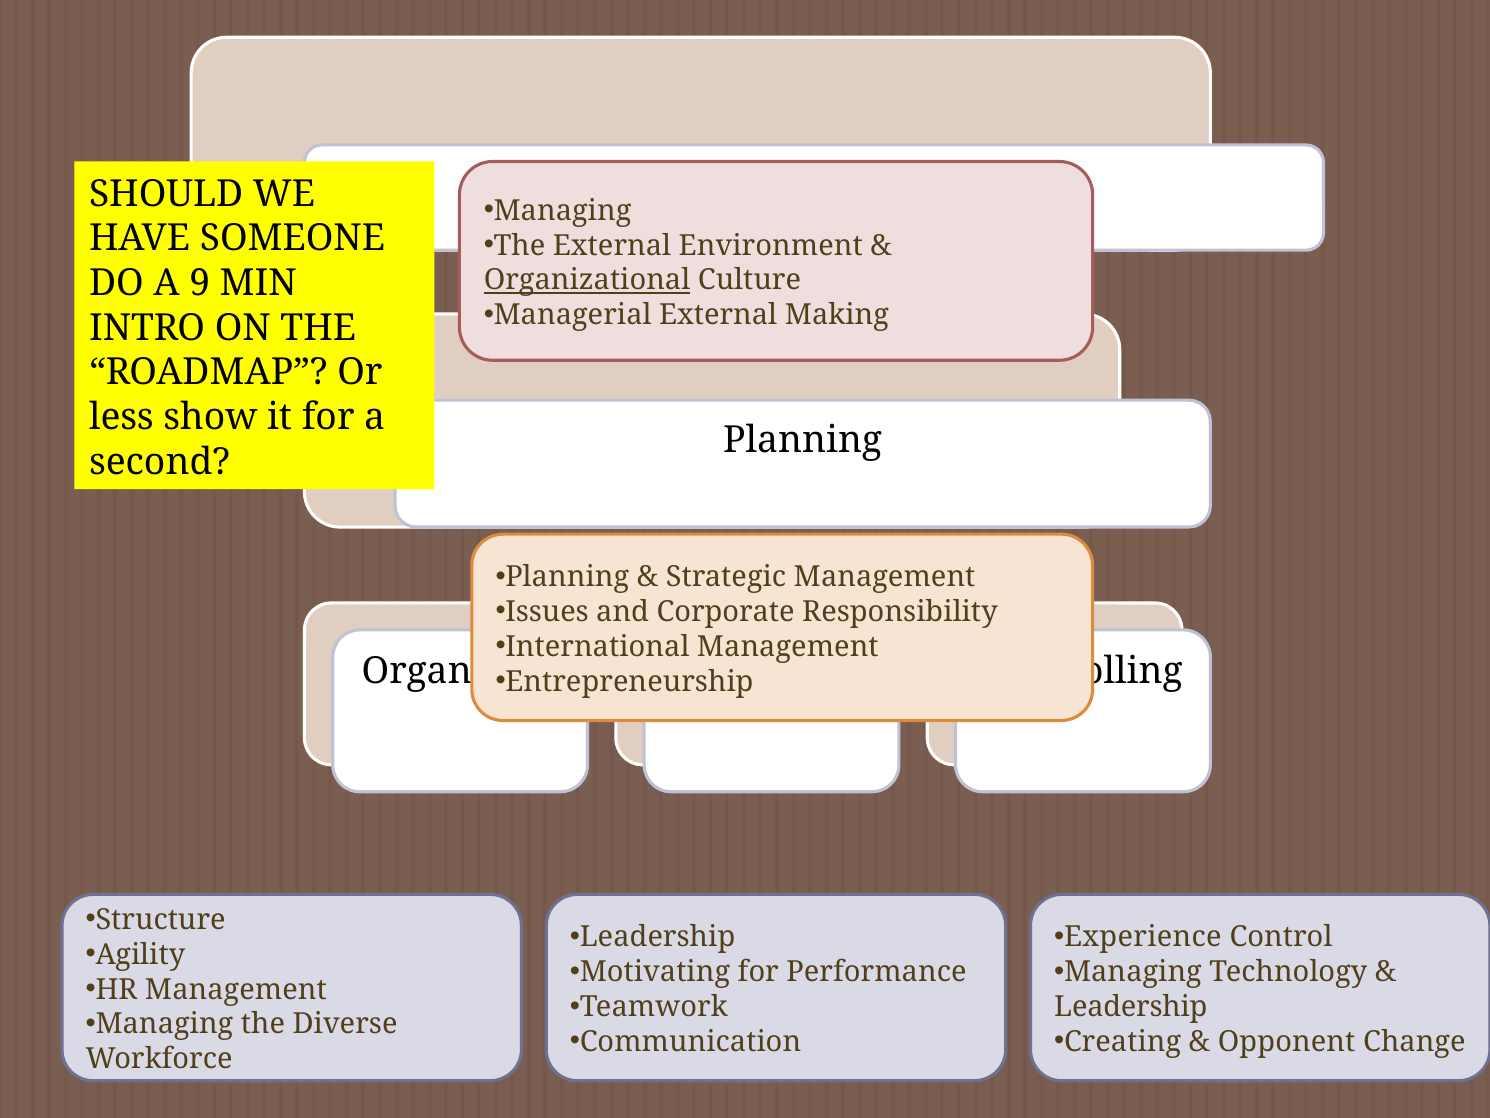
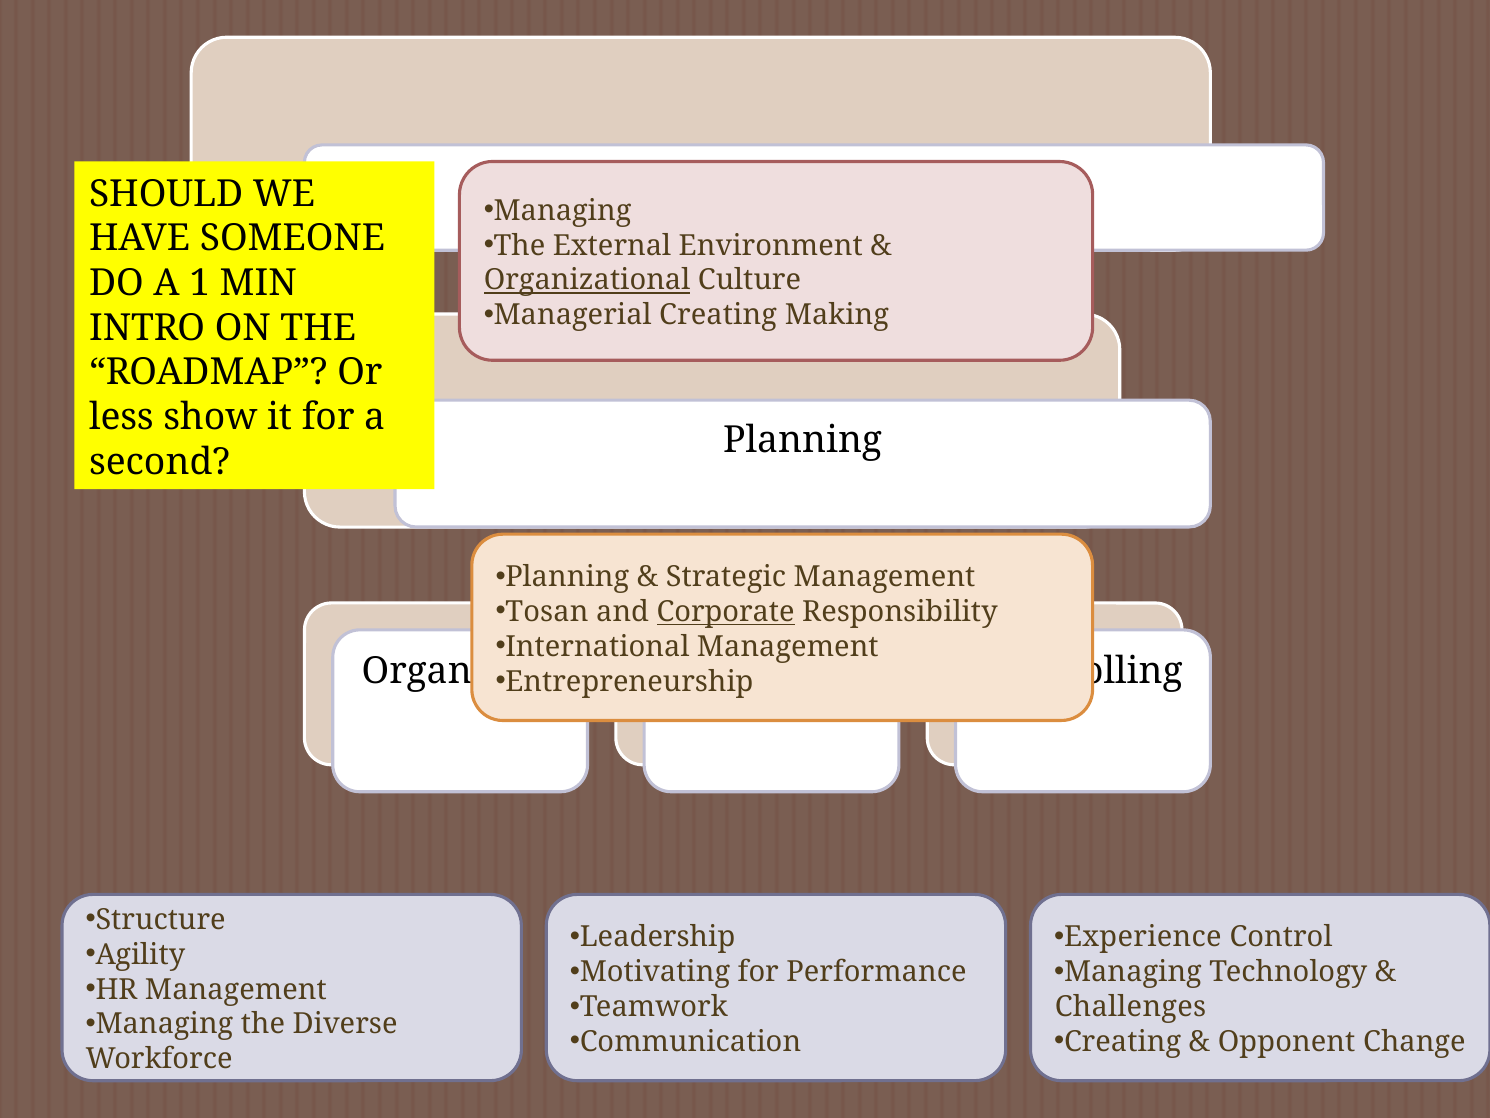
9: 9 -> 1 (200, 283)
Managerial External: External -> Creating (718, 315)
Issues: Issues -> Tosan (547, 612)
Corporate underline: none -> present (726, 612)
Leadership: Leadership -> Challenges (1131, 1007)
